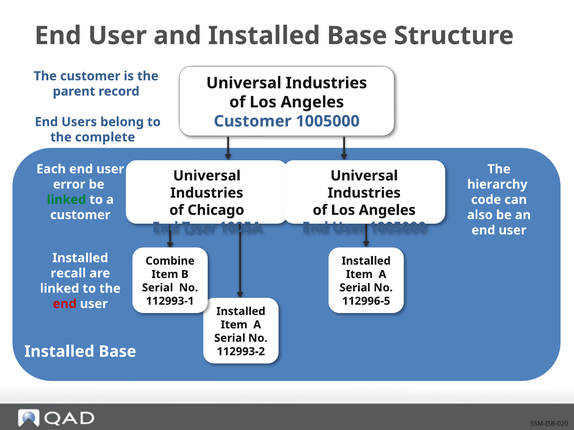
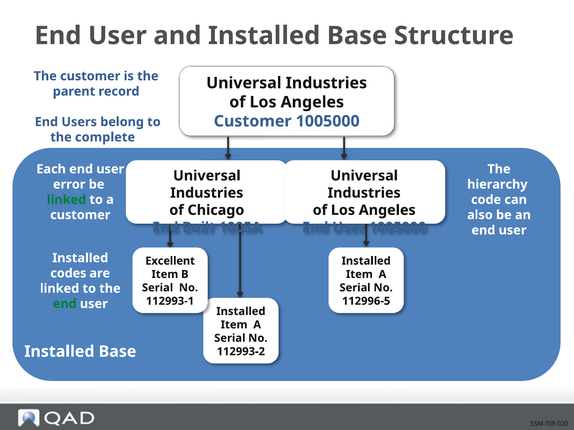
Type: Type -> Built (199, 228)
Combine: Combine -> Excellent (170, 261)
recall: recall -> codes (68, 274)
end colour: red -> green (65, 304)
